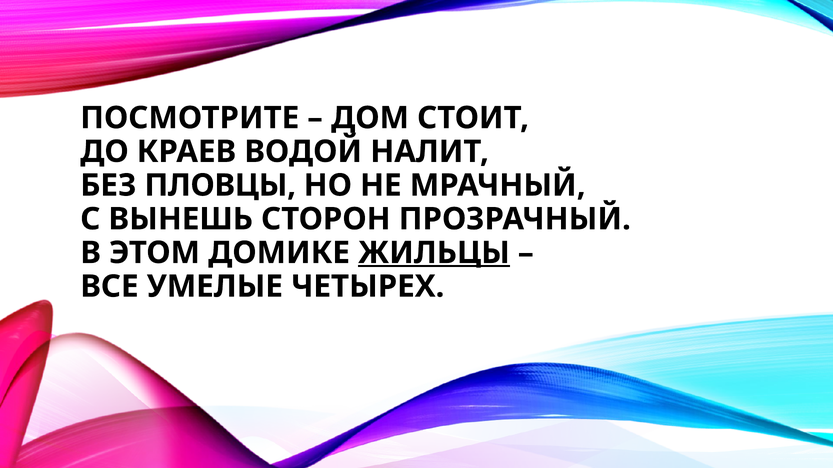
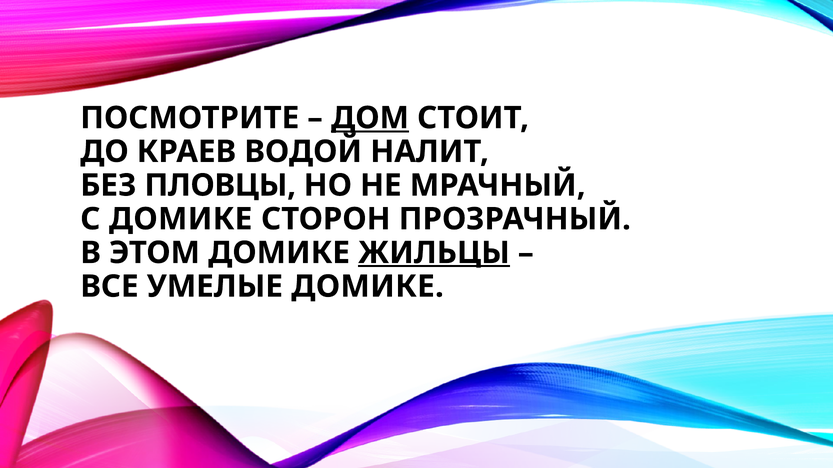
ДОМ underline: none -> present (370, 118)
С ВЫНЕШЬ: ВЫНЕШЬ -> ДОМИКЕ (181, 219)
УМЕЛЫЕ ЧЕТЫРЕХ: ЧЕТЫРЕХ -> ДОМИКЕ (368, 287)
